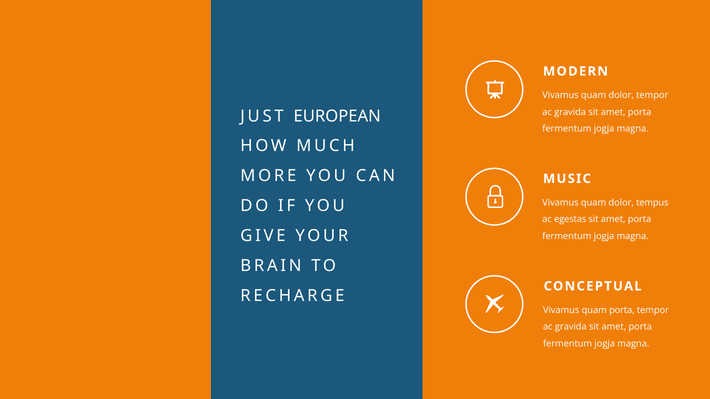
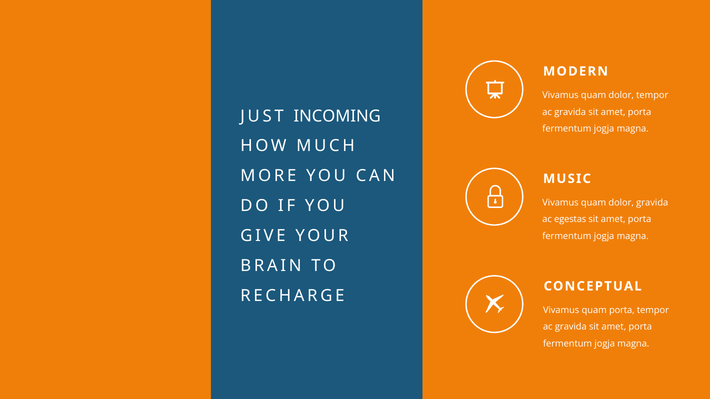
EUROPEAN: EUROPEAN -> INCOMING (337, 116)
dolor tempus: tempus -> gravida (652, 203)
